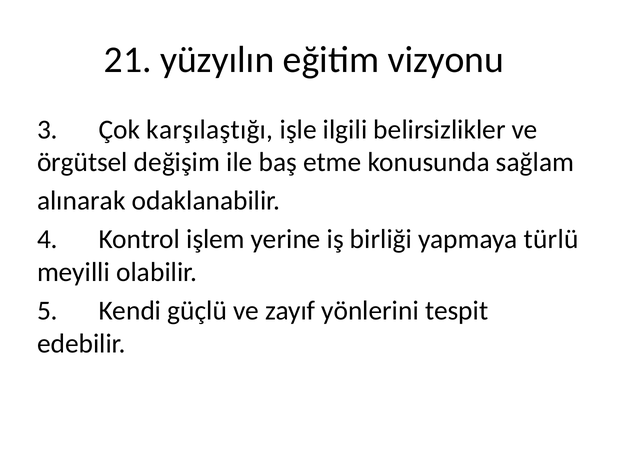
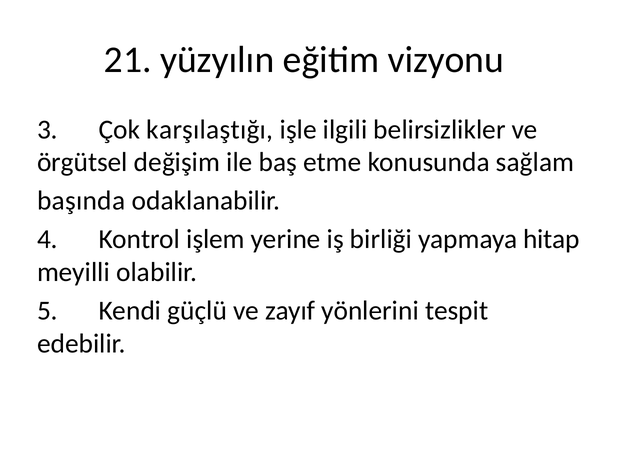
alınarak: alınarak -> başında (81, 201)
türlü: türlü -> hitap (551, 239)
